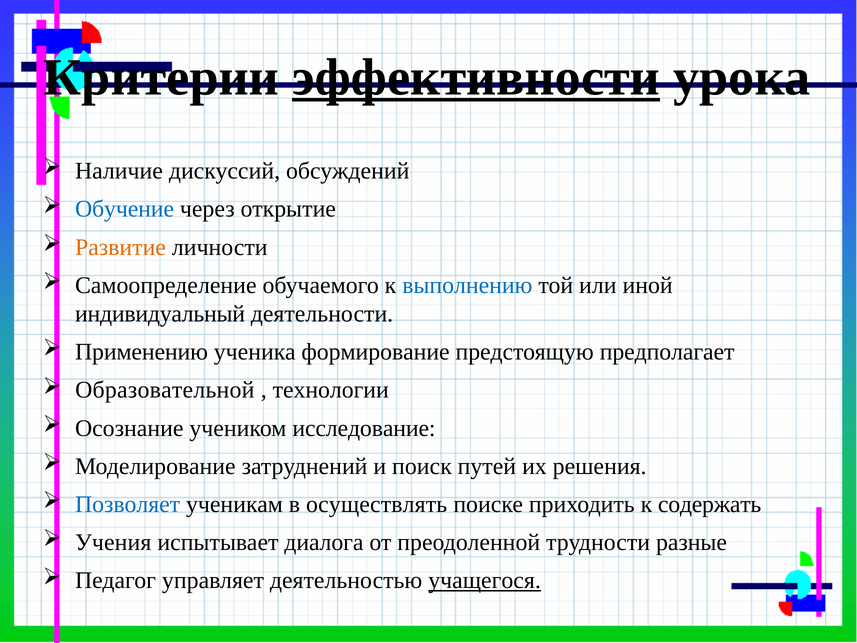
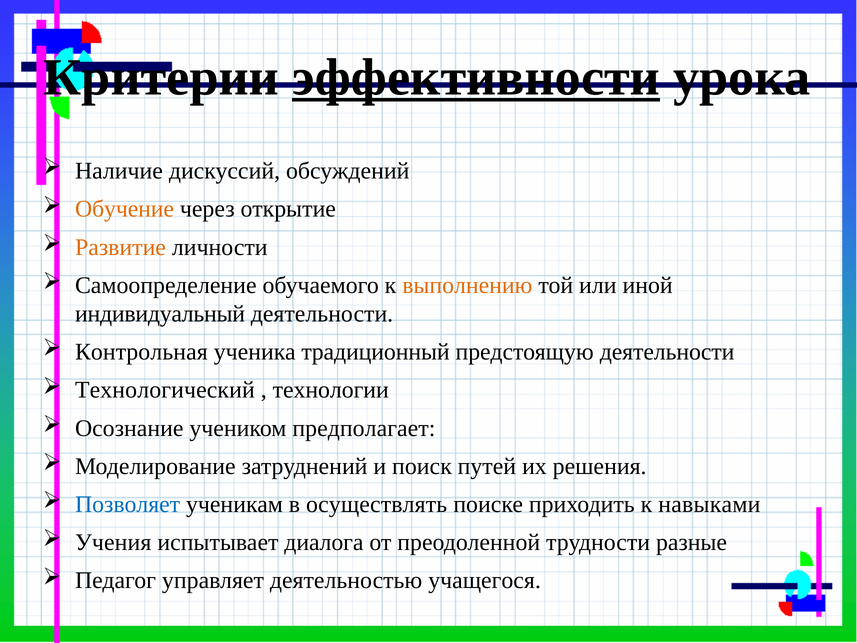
Обучение colour: blue -> orange (125, 209)
выполнению colour: blue -> orange (467, 285)
Применению: Применению -> Контрольная (141, 352)
формирование: формирование -> традиционный (376, 352)
предстоящую предполагает: предполагает -> деятельности (667, 352)
Образовательной: Образовательной -> Технологический (165, 390)
исследование: исследование -> предполагает (364, 428)
содержать: содержать -> навыками (709, 504)
учащегося underline: present -> none (485, 580)
